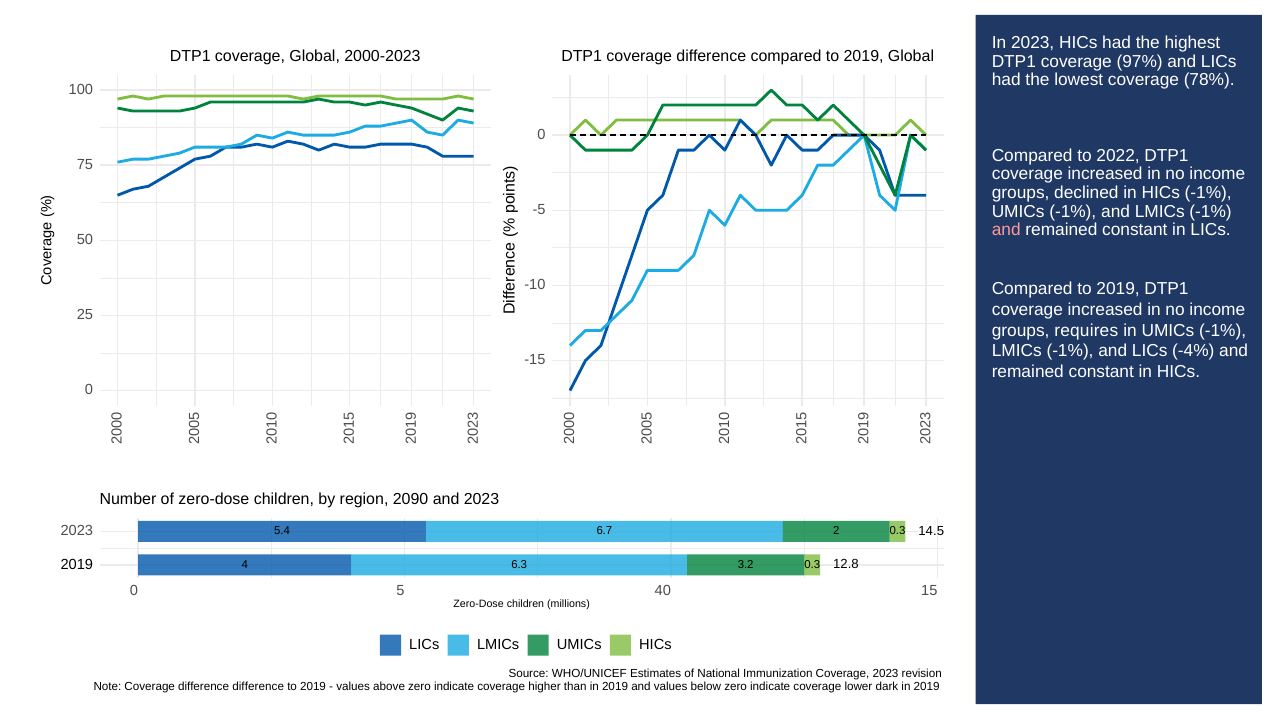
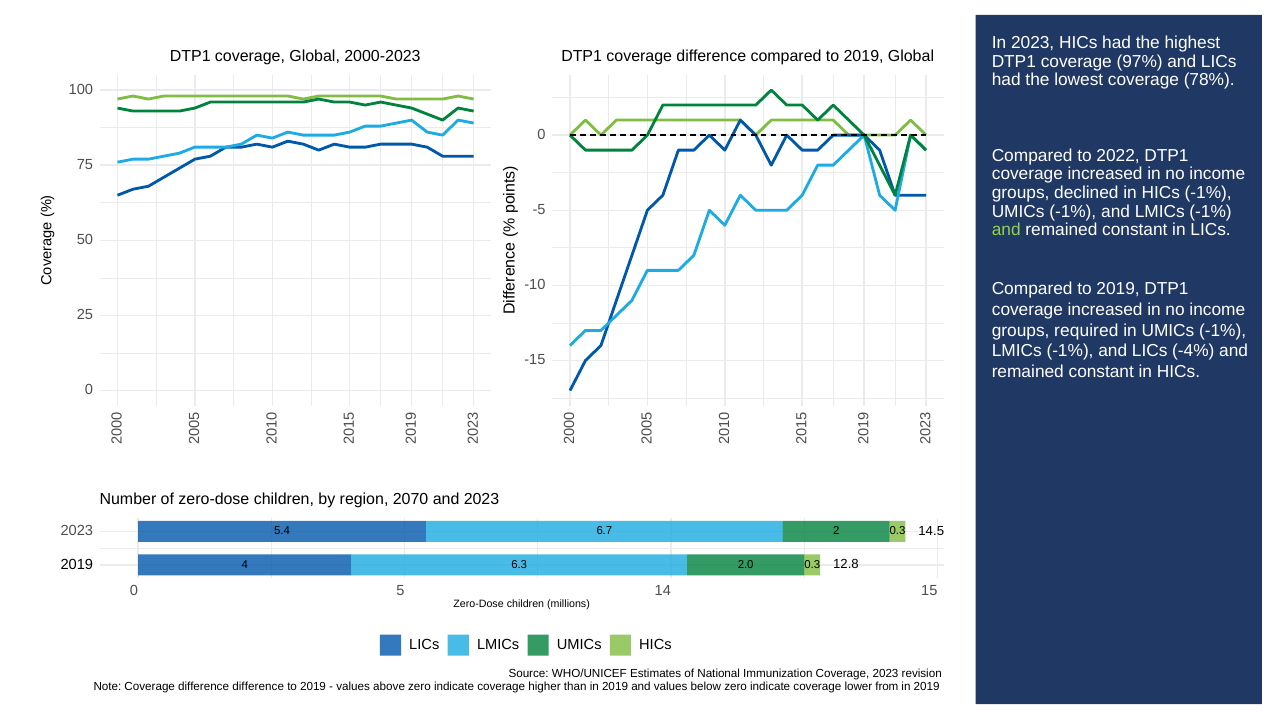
and colour: pink -> light green (1006, 230)
requires: requires -> required (1086, 330)
2090: 2090 -> 2070 (411, 499)
3.2: 3.2 -> 2.0 (746, 564)
40: 40 -> 14 (663, 591)
dark: dark -> from (887, 686)
